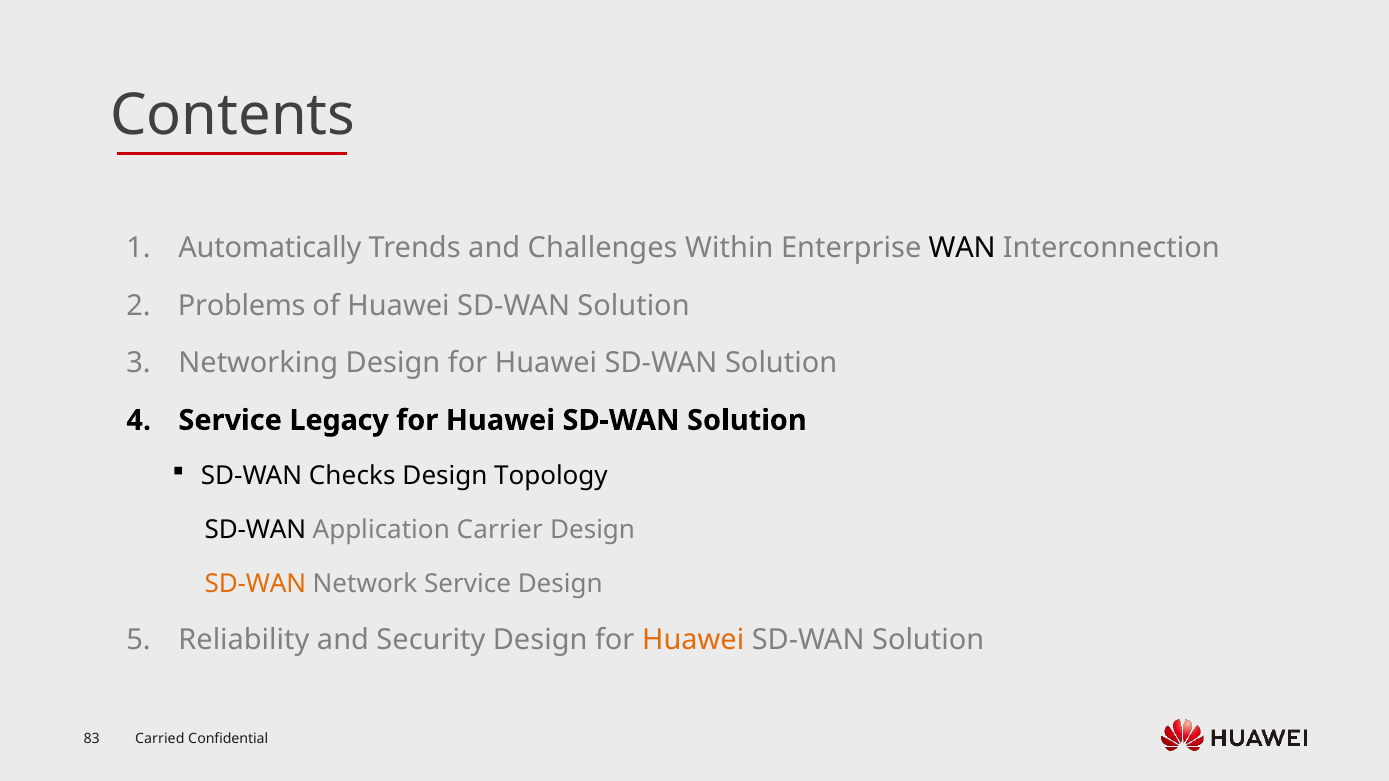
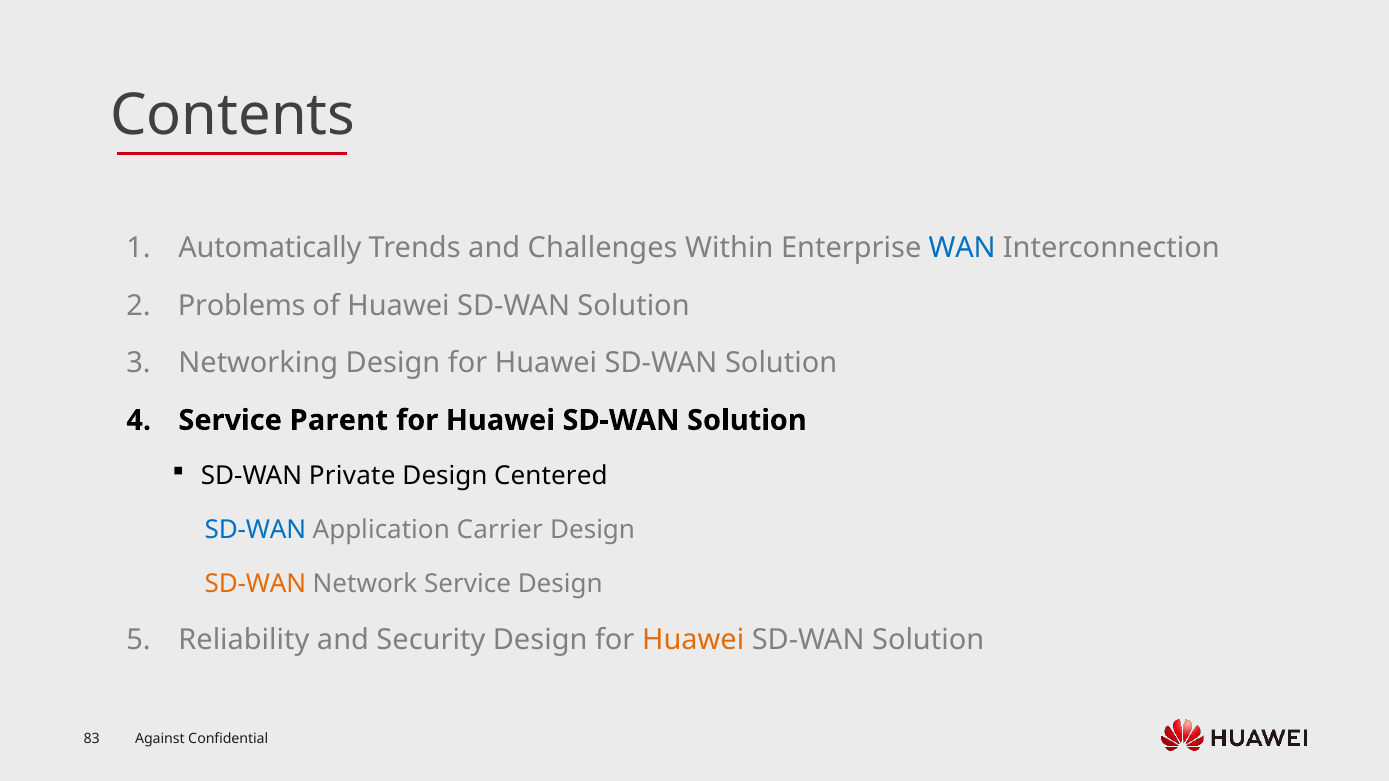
WAN colour: black -> blue (962, 249)
Legacy: Legacy -> Parent (339, 420)
Checks: Checks -> Private (352, 476)
Topology: Topology -> Centered (551, 476)
SD-WAN colour: black -> blue (255, 530)
Carried: Carried -> Against (160, 739)
